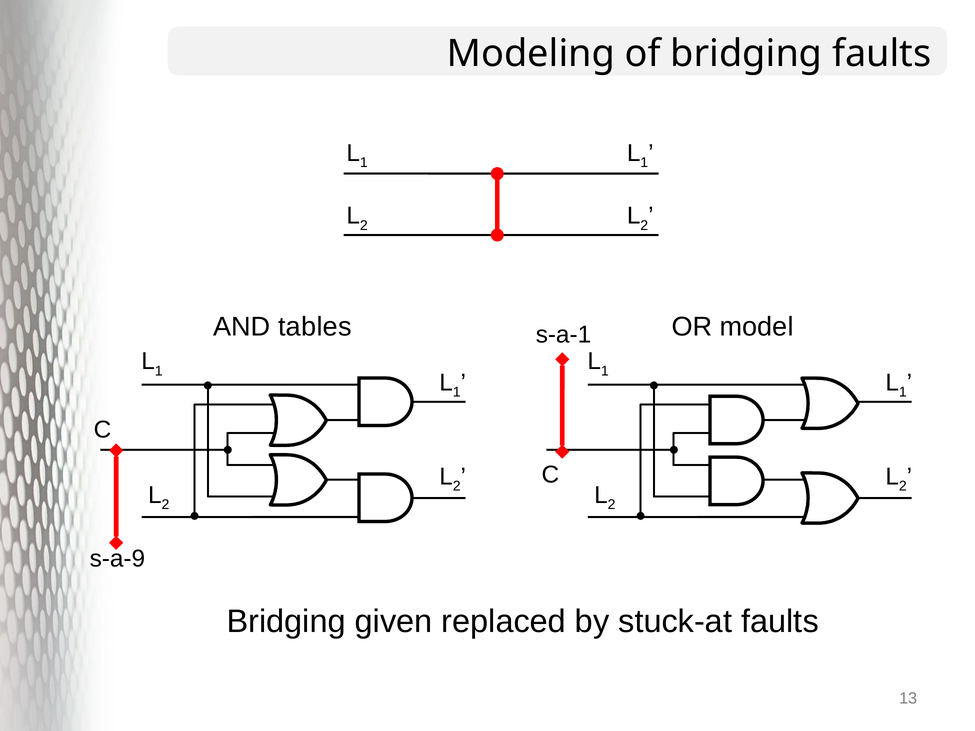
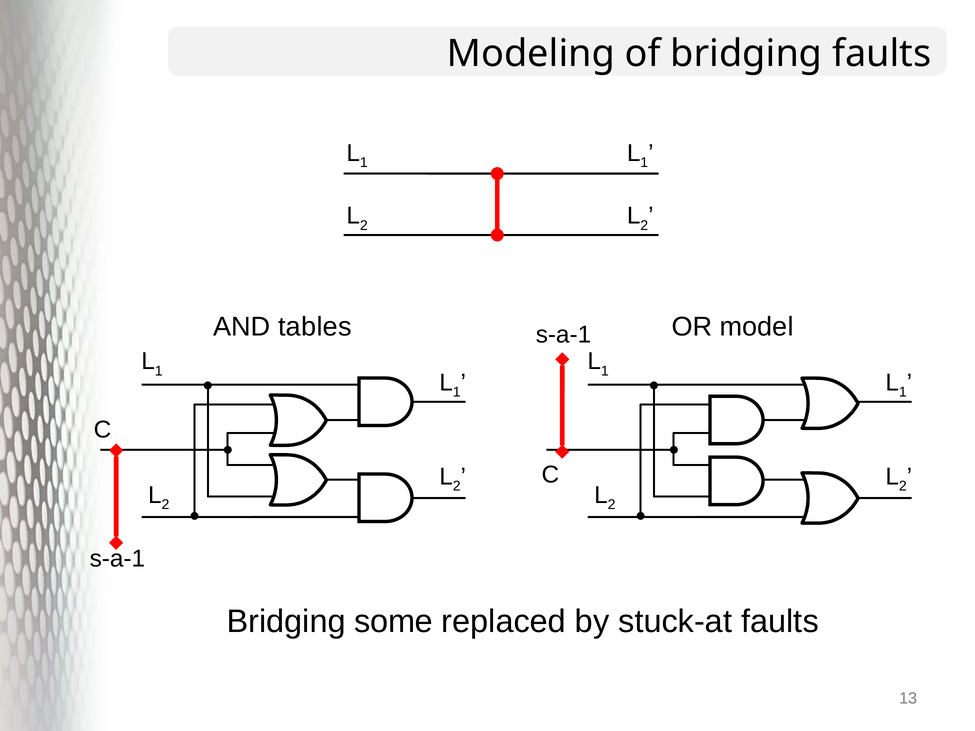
s-a-9: s-a-9 -> s-a-1 (117, 559)
given: given -> some (394, 622)
